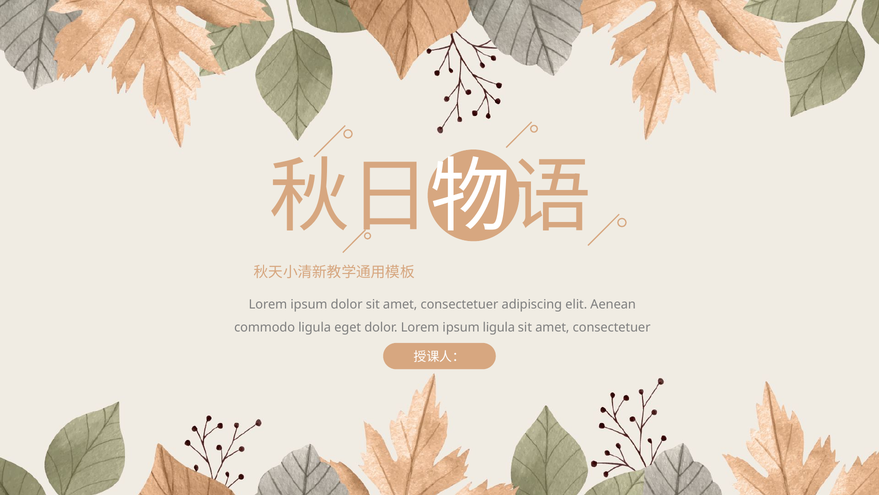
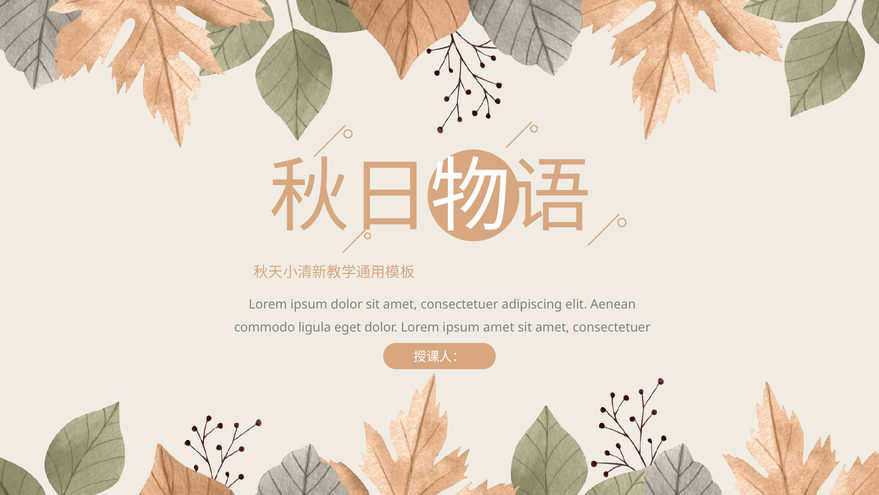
ipsum ligula: ligula -> amet (499, 327)
